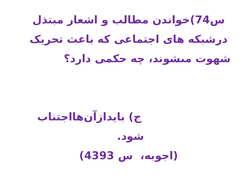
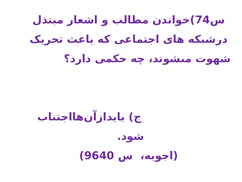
4393: 4393 -> 9640 (99, 155)
